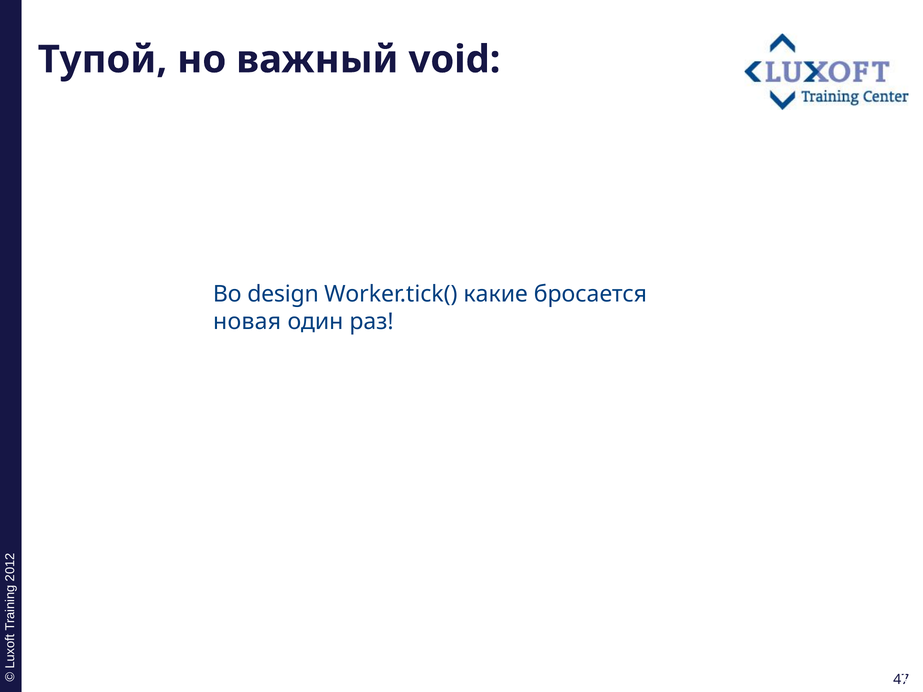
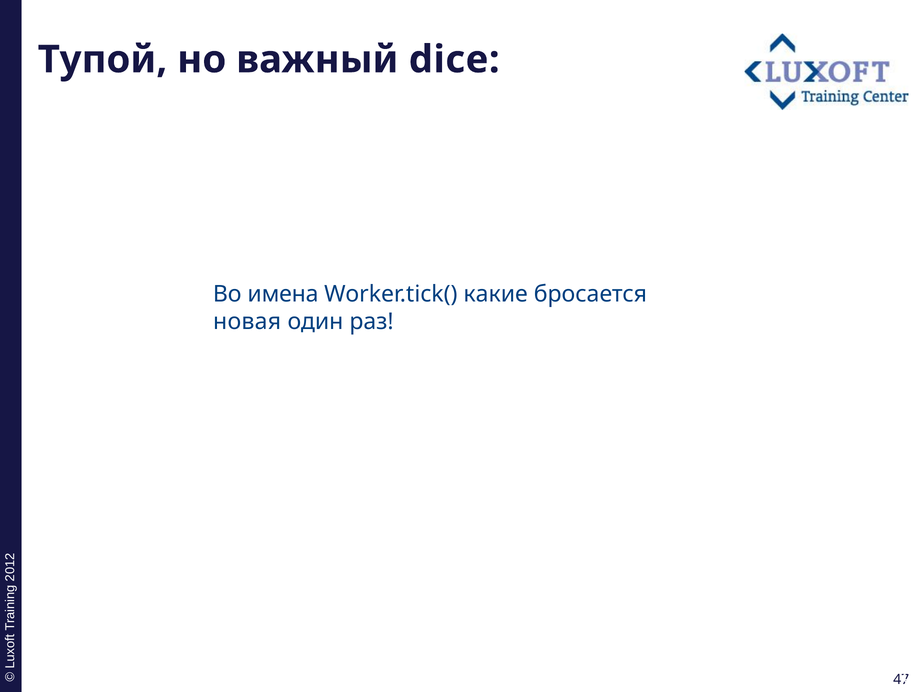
void: void -> dice (454, 60)
design: design -> имена (283, 294)
